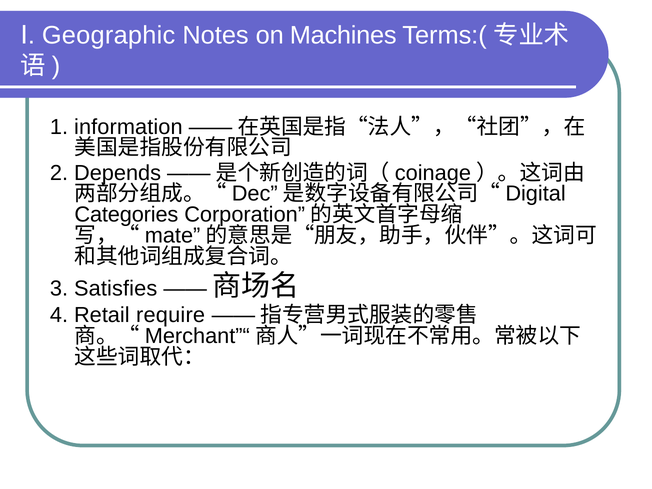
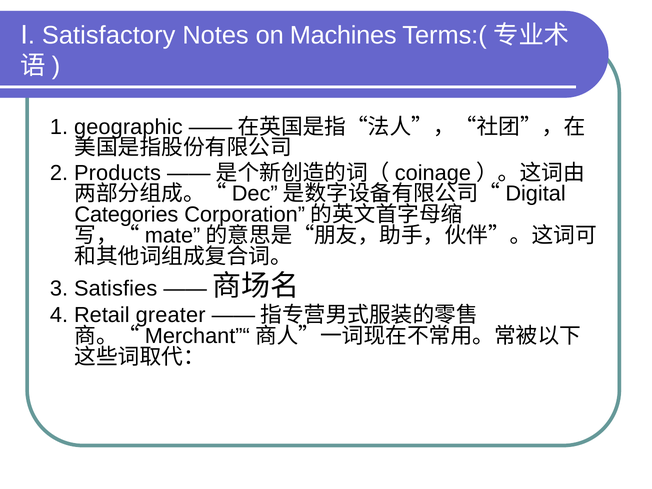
Geographic: Geographic -> Satisfactory (109, 35)
information: information -> geographic (128, 127)
Depends: Depends -> Products (117, 173)
require: require -> greater (171, 315)
